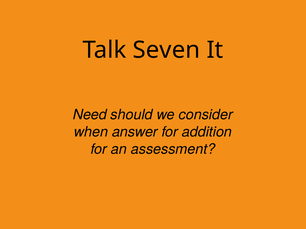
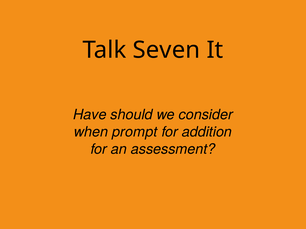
Need: Need -> Have (90, 115)
answer: answer -> prompt (135, 132)
